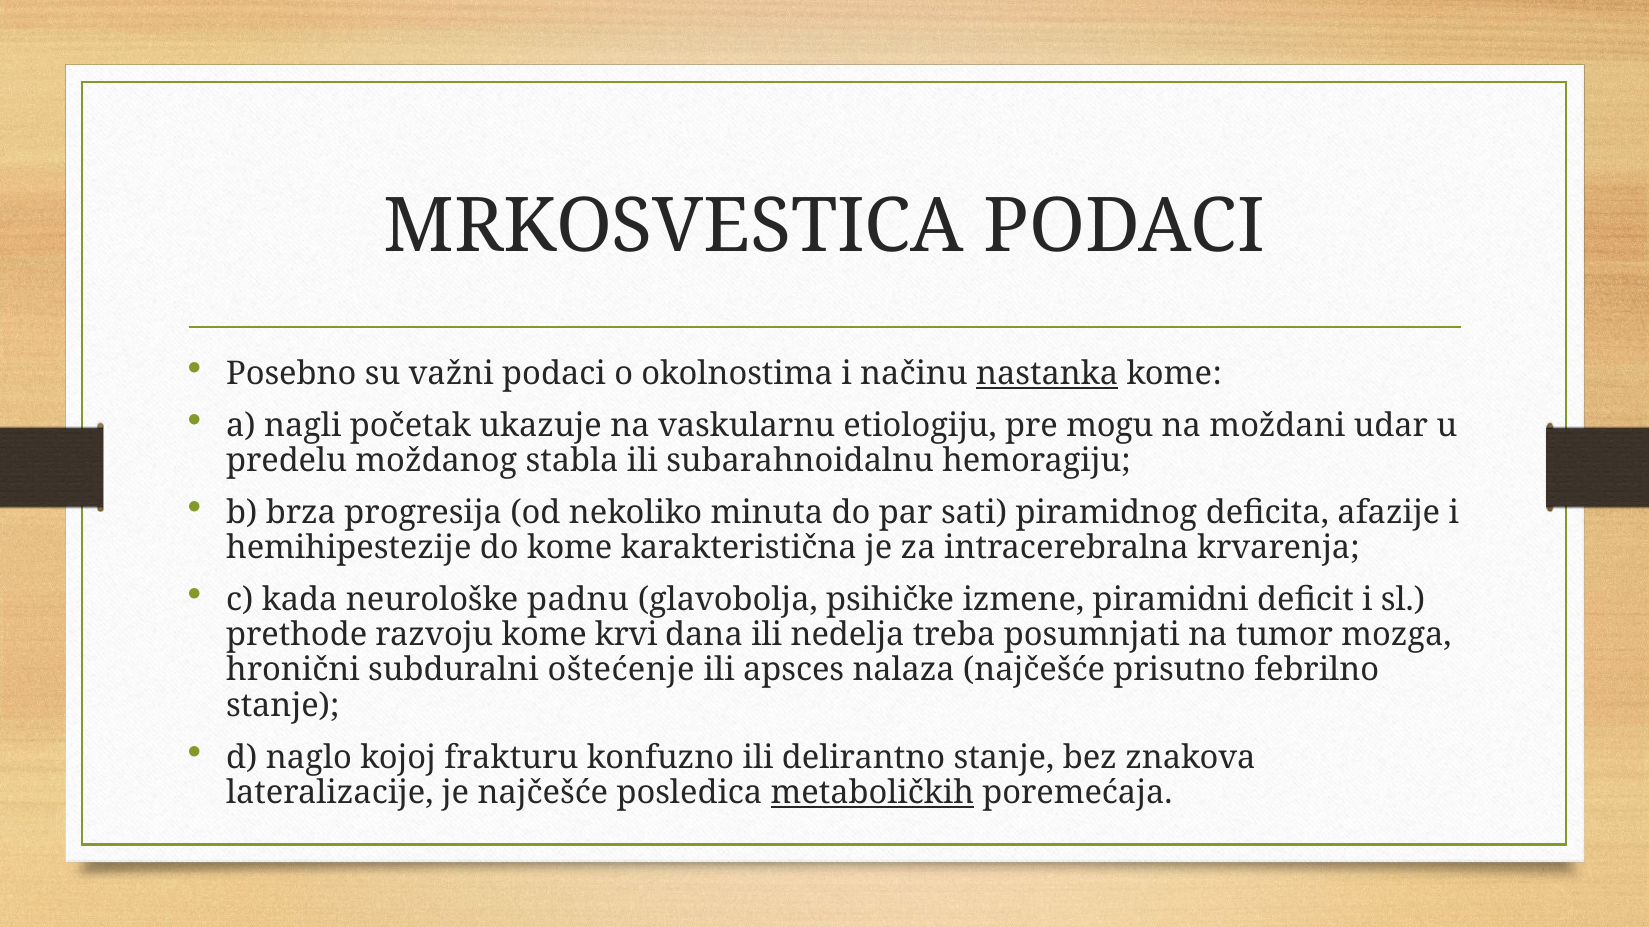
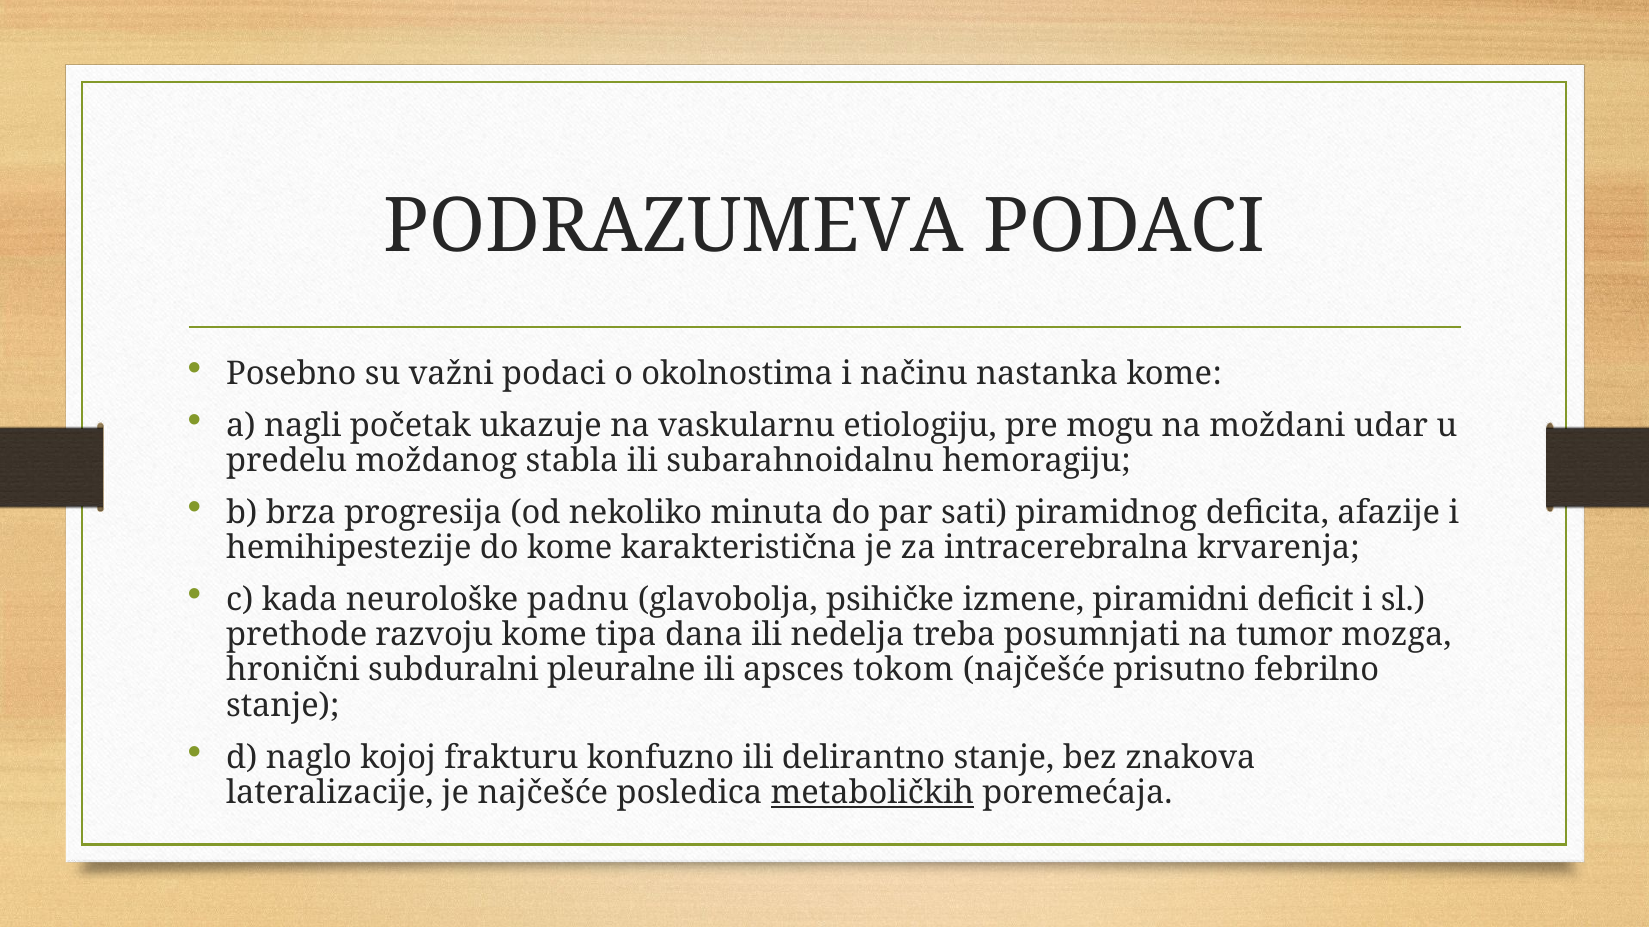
MRKOSVESTICA: MRKOSVESTICA -> PODRAZUMEVA (674, 226)
nastanka underline: present -> none (1047, 374)
krvi: krvi -> tipa (626, 635)
oštećenje: oštećenje -> pleuralne (621, 671)
nalaza: nalaza -> tokom (903, 671)
